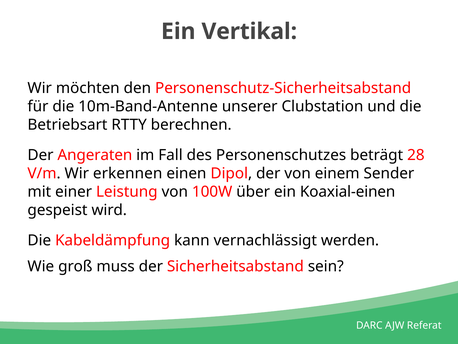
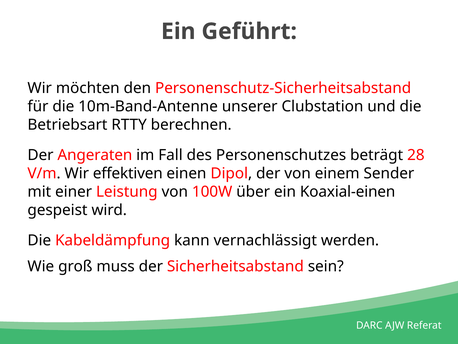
Vertikal: Vertikal -> Geführt (249, 31)
erkennen: erkennen -> effektiven (128, 173)
